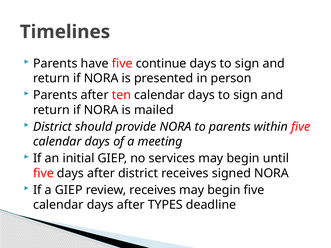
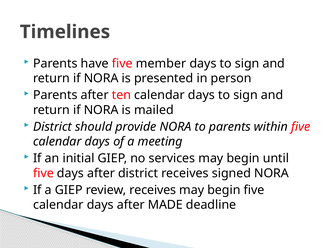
continue: continue -> member (161, 64)
TYPES: TYPES -> MADE (165, 205)
